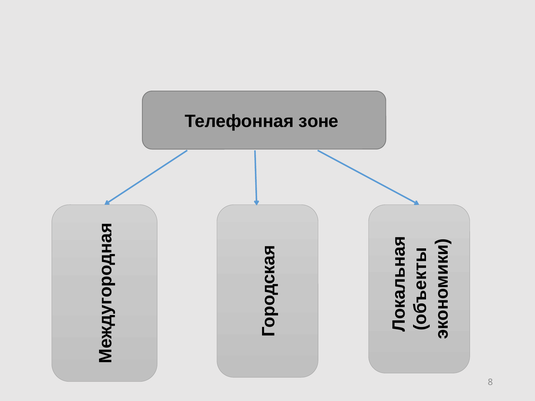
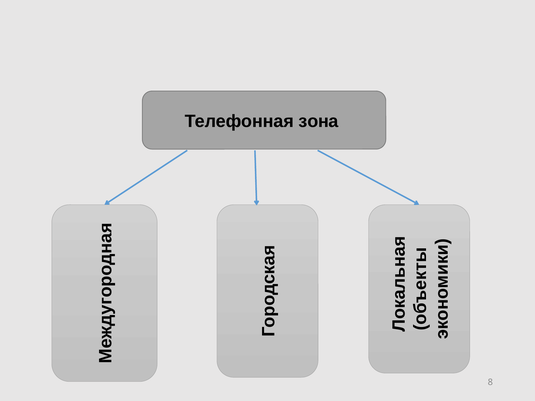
зоне: зоне -> зона (319, 121)
